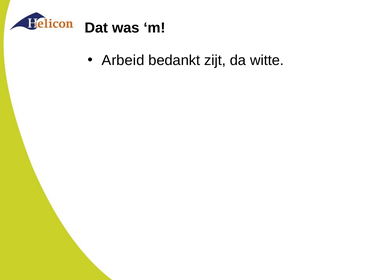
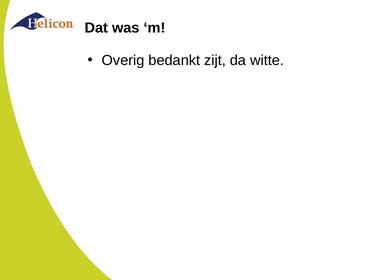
Arbeid: Arbeid -> Overig (123, 61)
